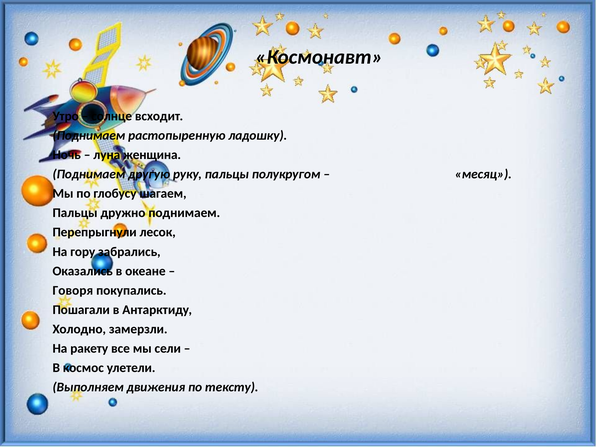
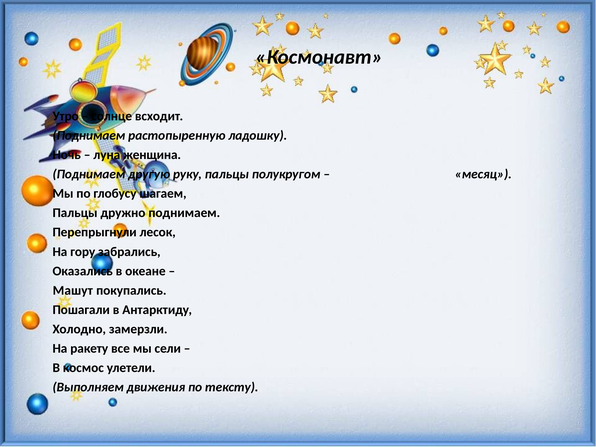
Говоря: Говоря -> Машут (73, 290)
